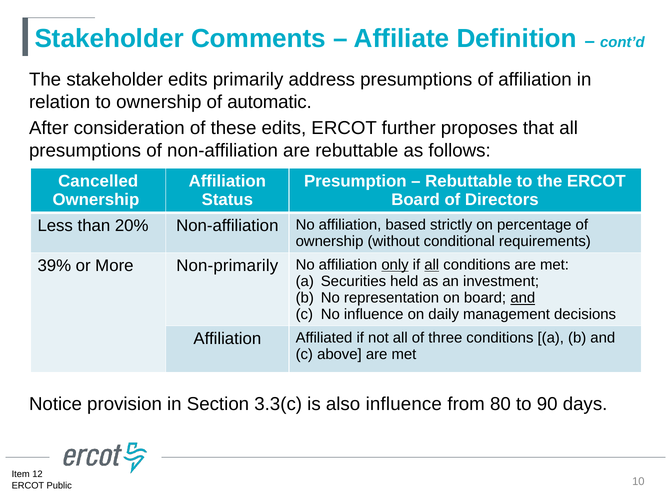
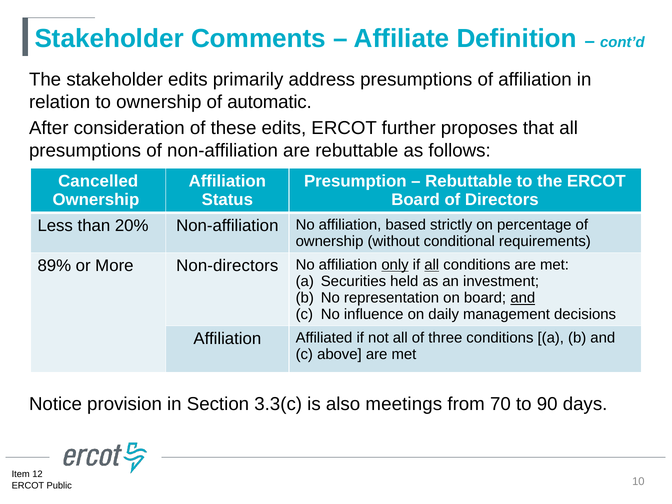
39%: 39% -> 89% (54, 266)
Non-primarily: Non-primarily -> Non-directors (227, 266)
also influence: influence -> meetings (404, 404)
80: 80 -> 70 (500, 404)
